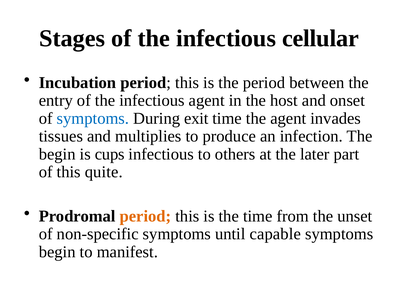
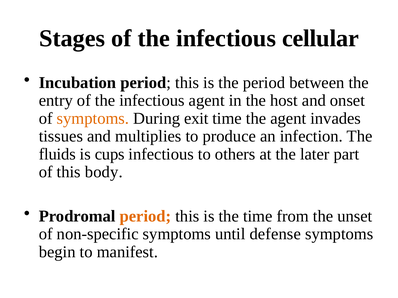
symptoms colour: blue -> orange (93, 119)
begin: begin -> fluids (57, 154)
quite: quite -> body (104, 172)
capable: capable -> defense (275, 234)
